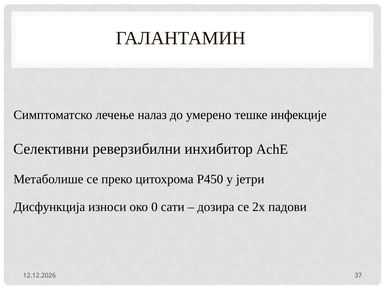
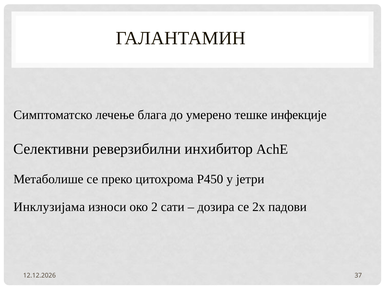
налаз: налаз -> блага (152, 115)
Дисфункција: Дисфункција -> Инклузијама (49, 207)
0: 0 -> 2 (154, 207)
